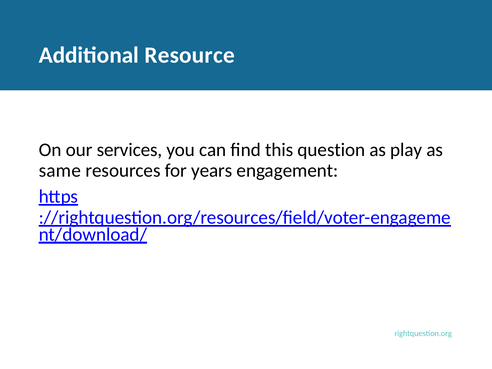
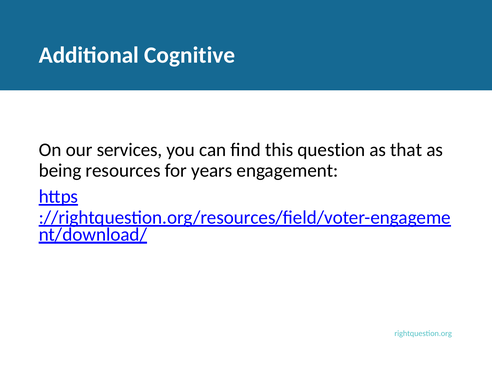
Resource: Resource -> Cognitive (190, 55)
play: play -> that (406, 150)
same: same -> being (60, 171)
